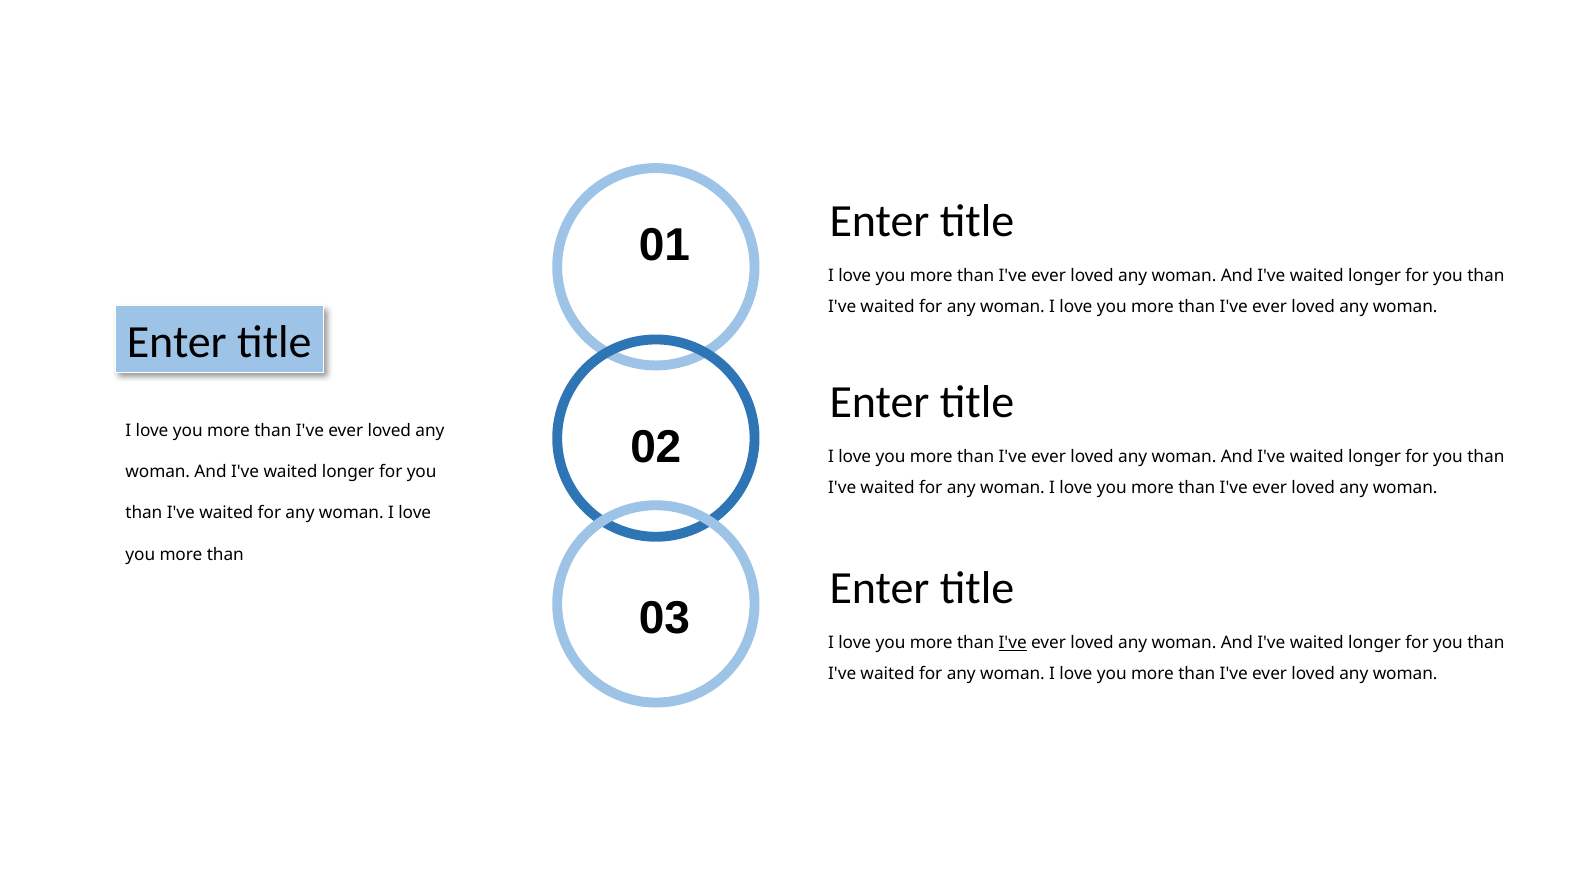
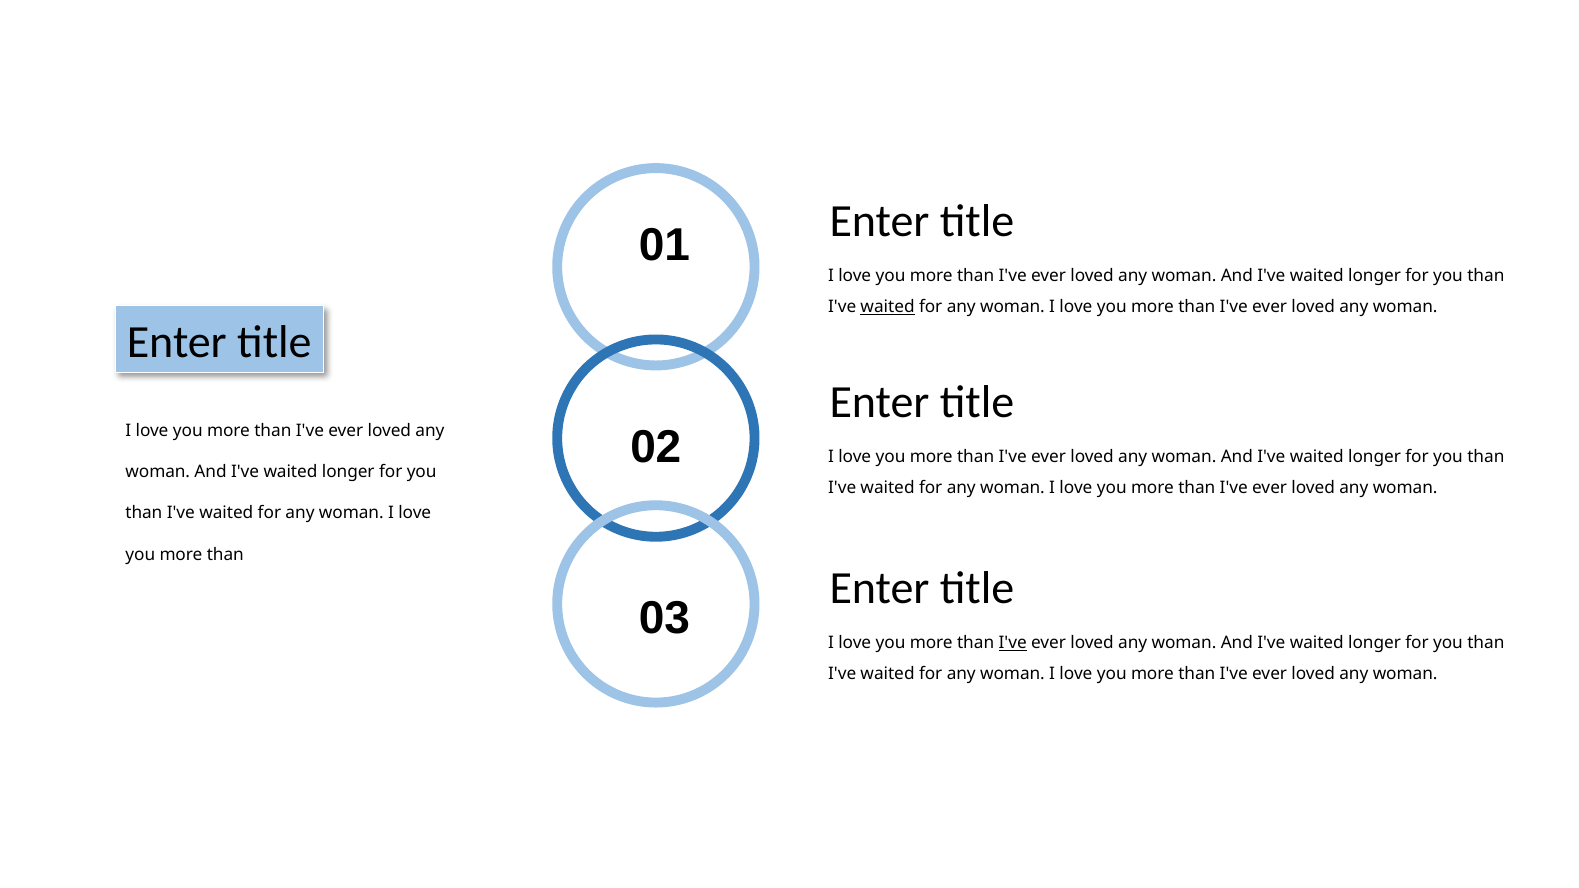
waited underline: none -> present (888, 307)
